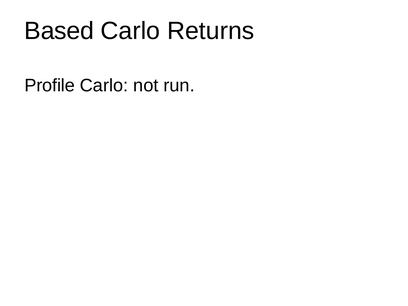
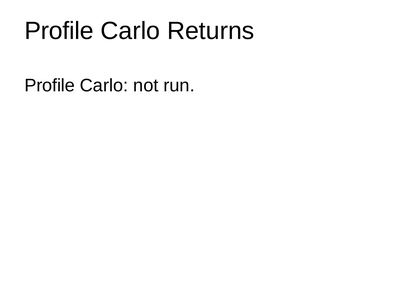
Based: Based -> Profile (59, 31)
